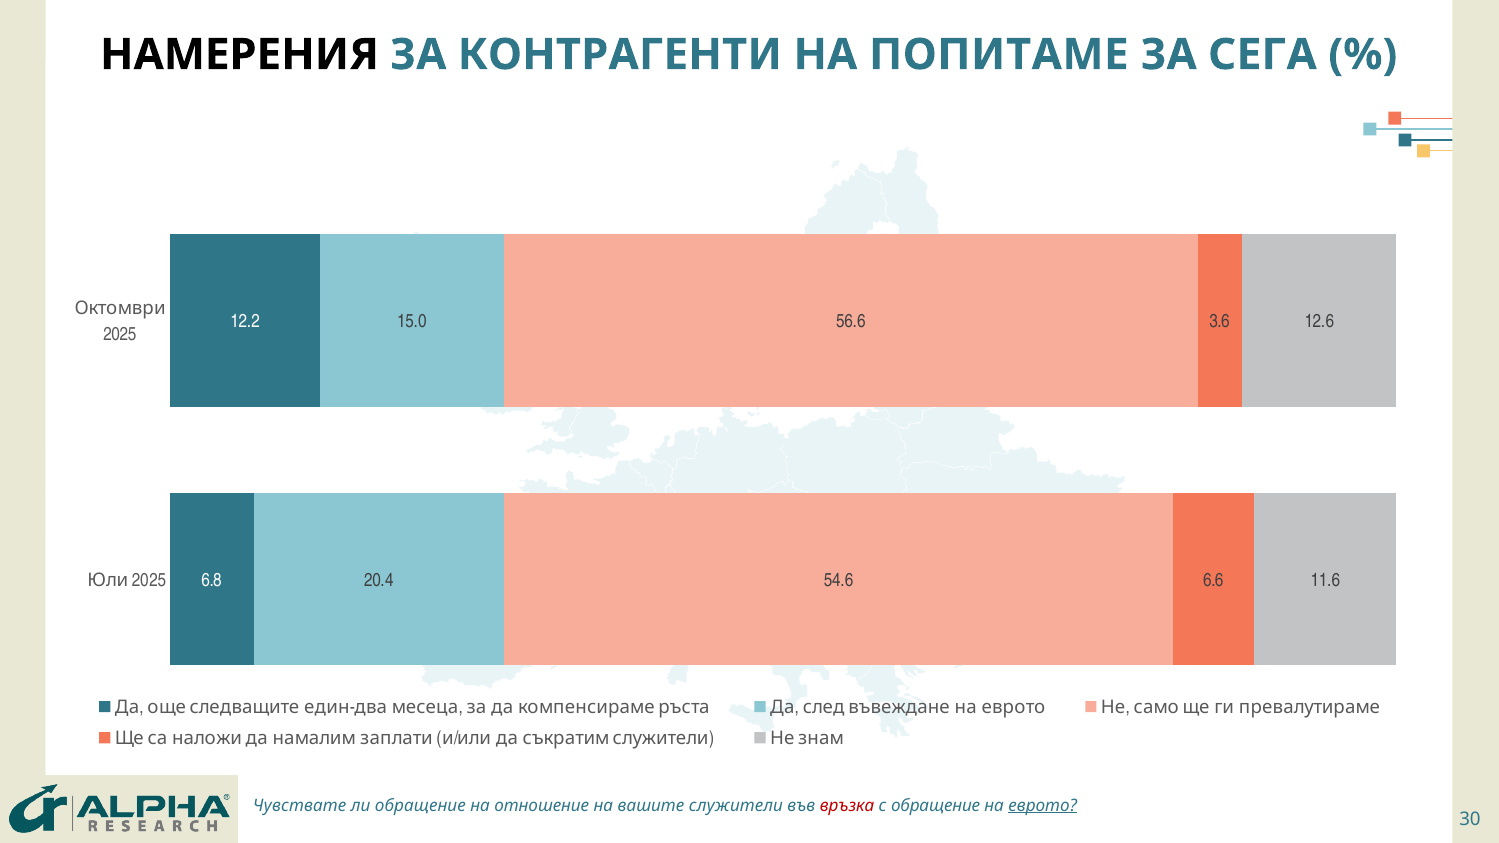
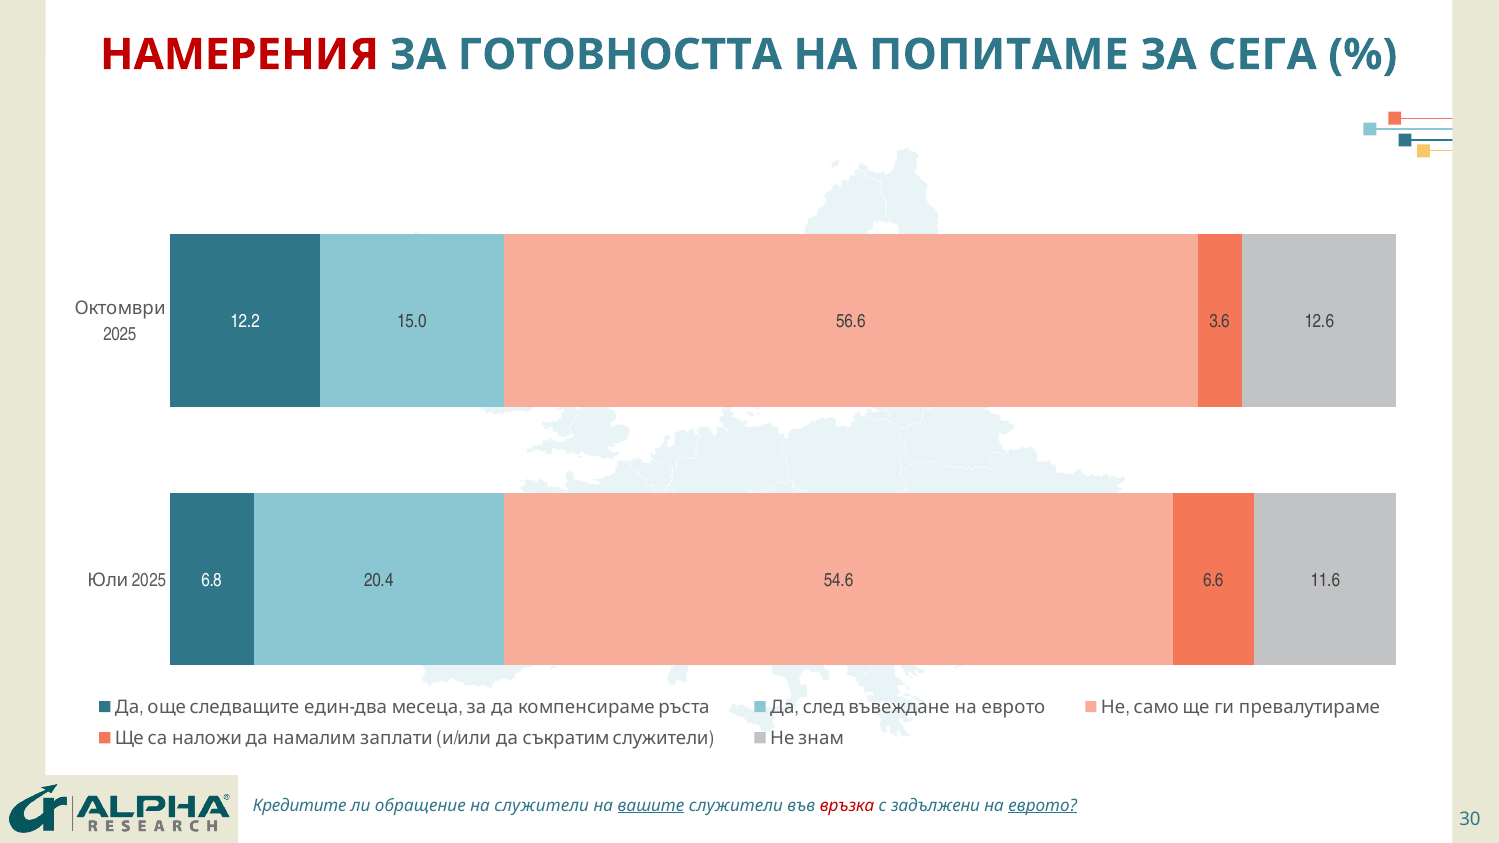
НАМЕРЕНИЯ colour: black -> red (239, 55)
КОНТРАГЕНТИ: КОНТРАГЕНТИ -> ГОТОВНОСТТА (620, 55)
Чувствате: Чувствате -> Кредитите (300, 806)
на отношение: отношение -> служители (542, 806)
вашите underline: none -> present (651, 806)
с обращение: обращение -> задължени (936, 806)
